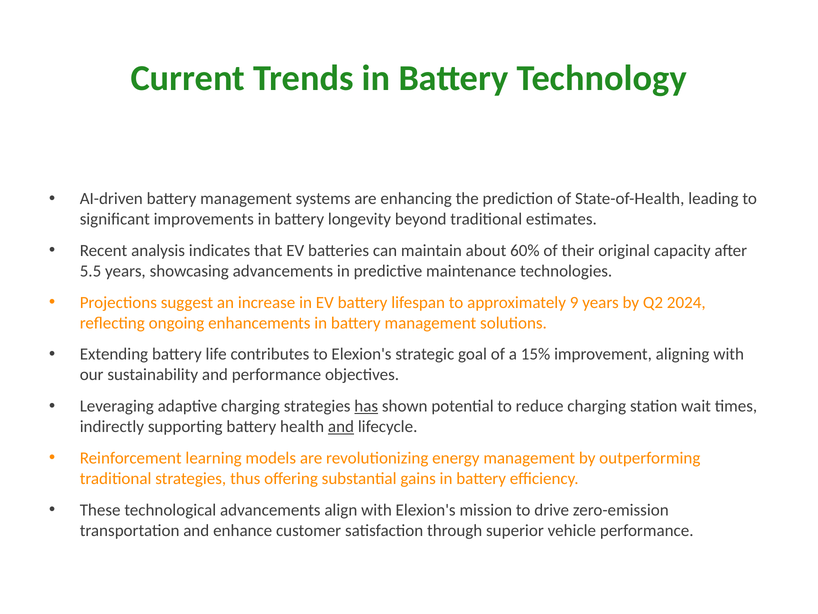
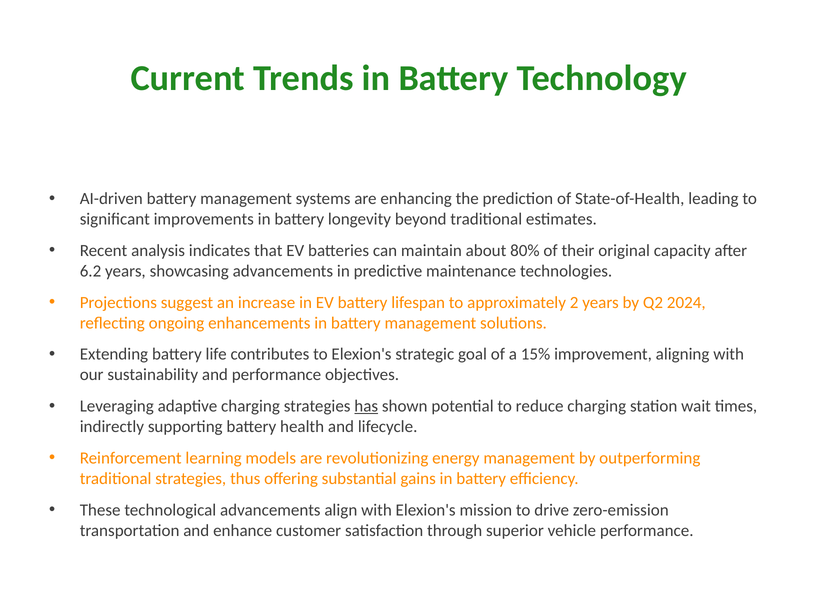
60%: 60% -> 80% (525, 250)
5.5: 5.5 -> 6.2 (91, 271)
9: 9 -> 2 (574, 302)
and underline: present -> none (341, 426)
